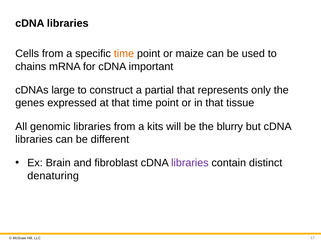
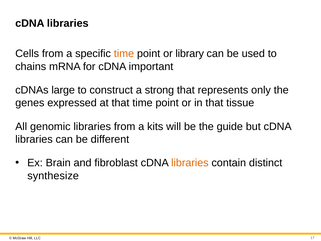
maize: maize -> library (190, 54)
partial: partial -> strong (159, 90)
blurry: blurry -> guide (230, 126)
libraries colour: purple -> orange (190, 163)
denaturing: denaturing -> synthesize (53, 176)
